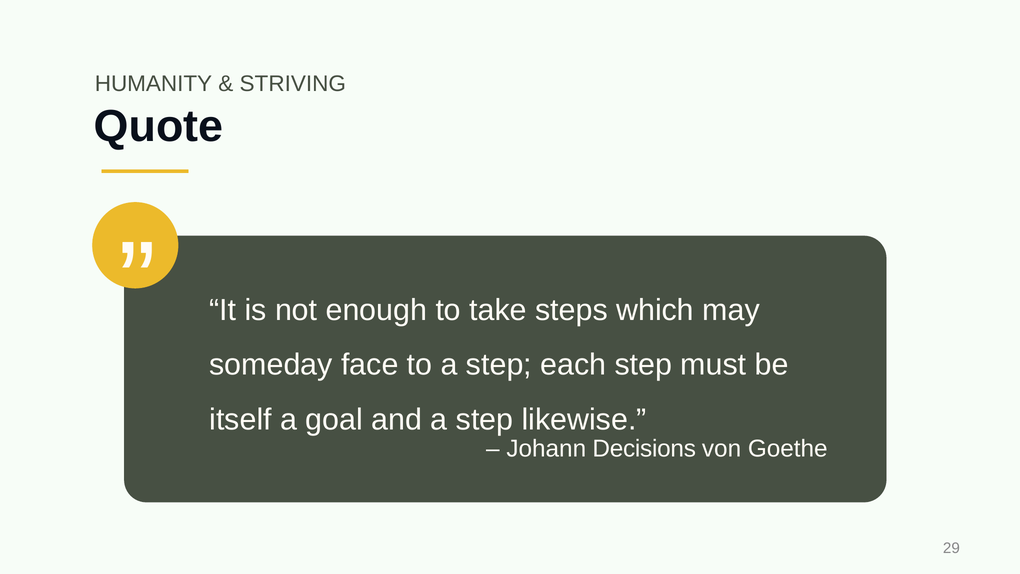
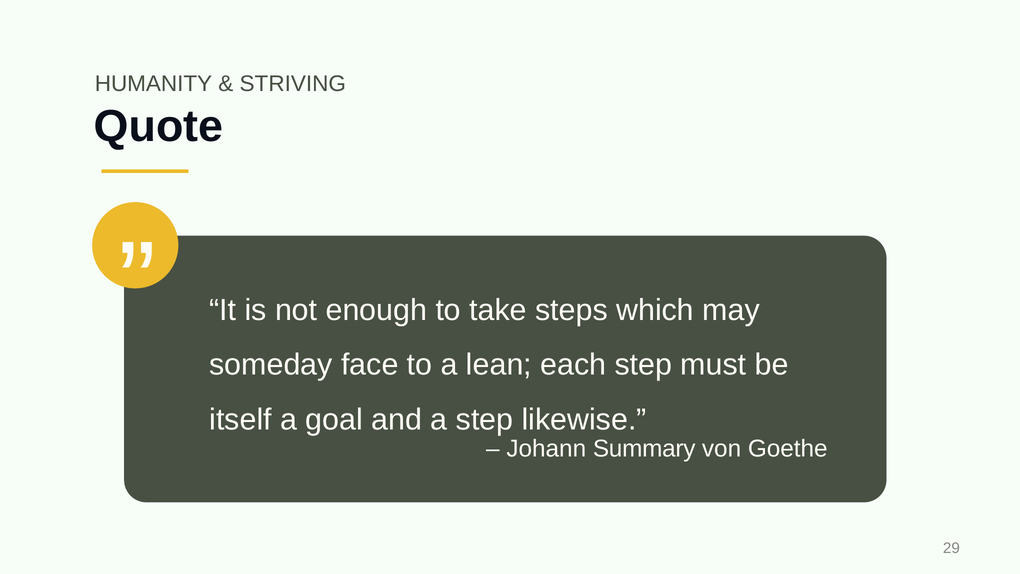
to a step: step -> lean (499, 365)
Decisions: Decisions -> Summary (644, 449)
